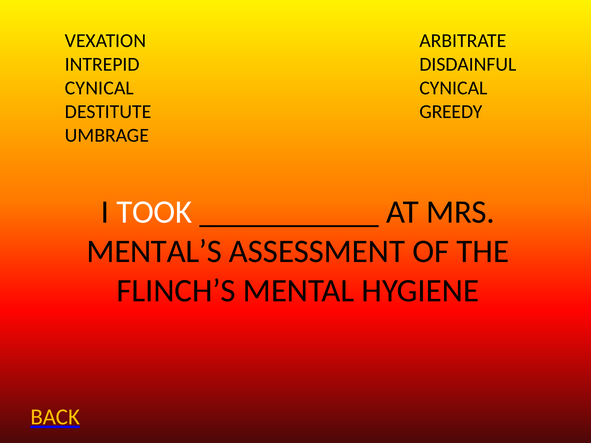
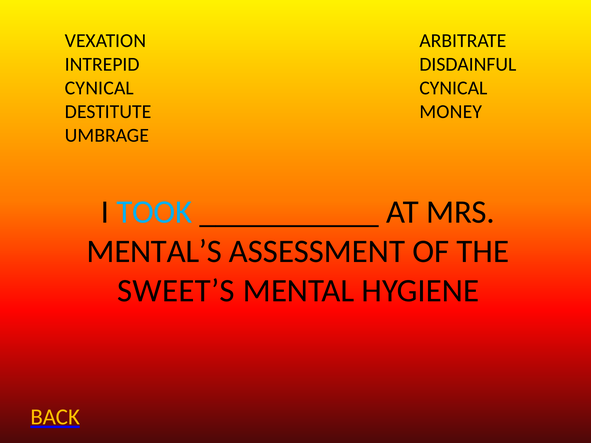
GREEDY: GREEDY -> MONEY (451, 112)
TOOK colour: white -> light blue (154, 212)
FLINCH’S: FLINCH’S -> SWEET’S (176, 291)
